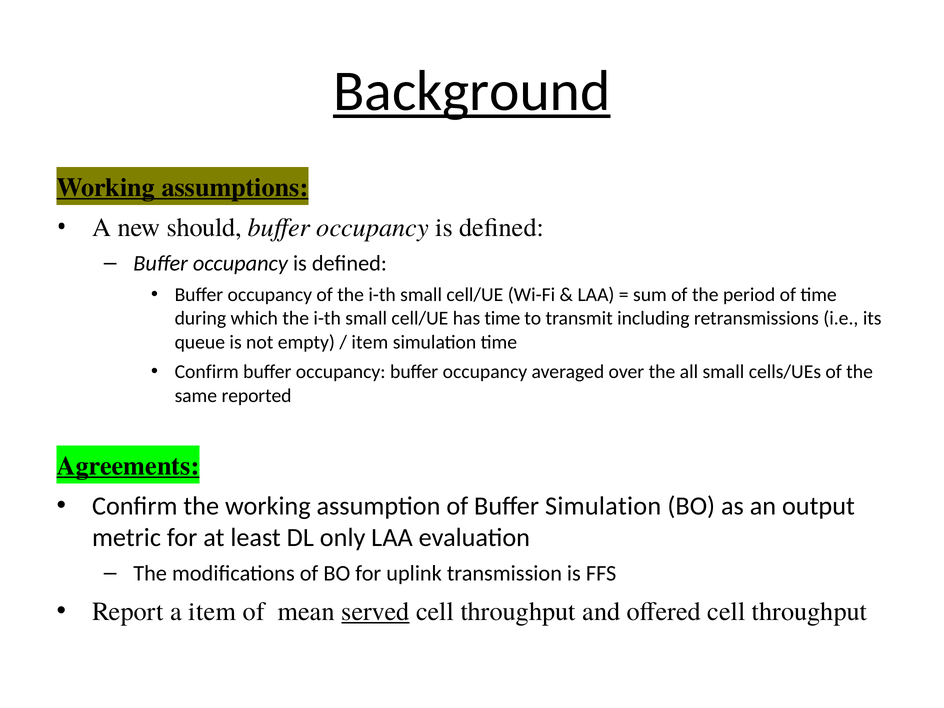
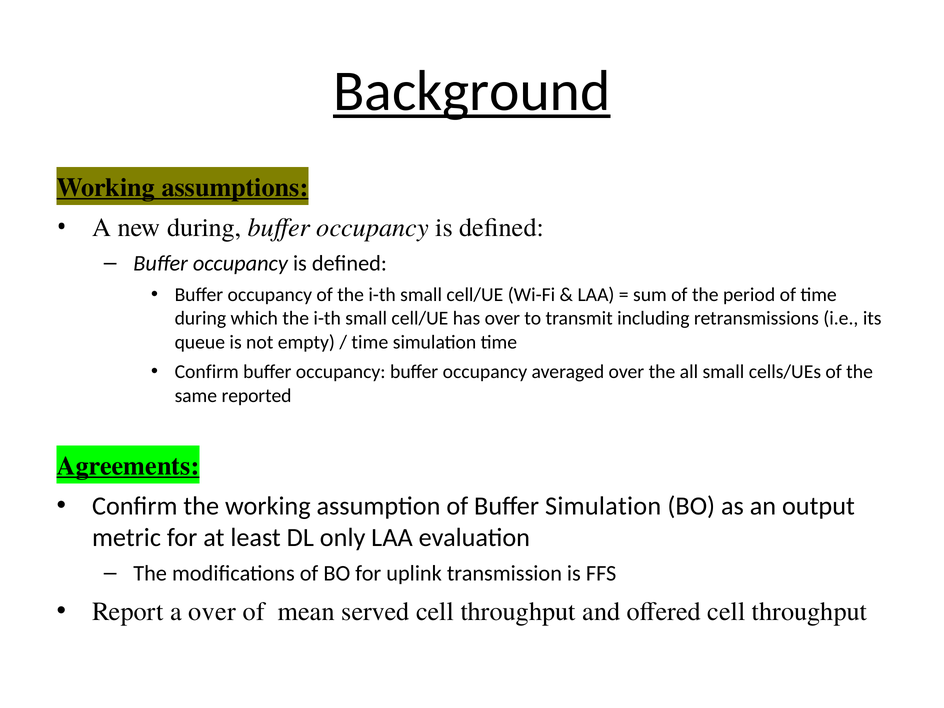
new should: should -> during (204, 227)
has time: time -> over (502, 318)
item: item -> time (370, 342)
a item: item -> over (212, 611)
served underline: present -> none (375, 611)
